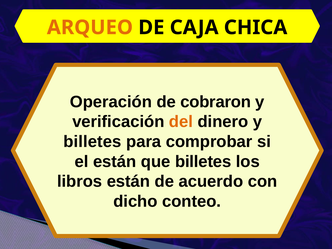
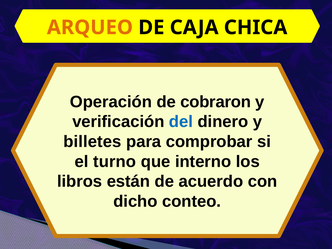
del colour: orange -> blue (181, 122)
el están: están -> turno (115, 162)
que billetes: billetes -> interno (203, 162)
